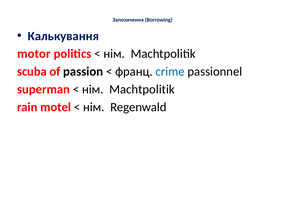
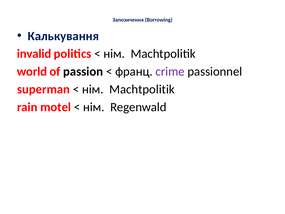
motor: motor -> invalid (34, 54)
scuba: scuba -> world (32, 72)
crime colour: blue -> purple (170, 72)
